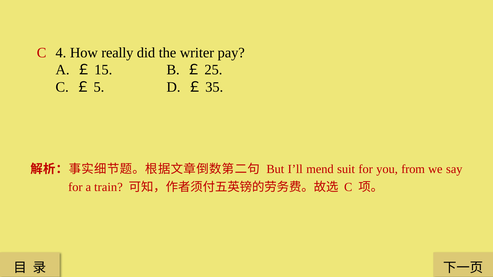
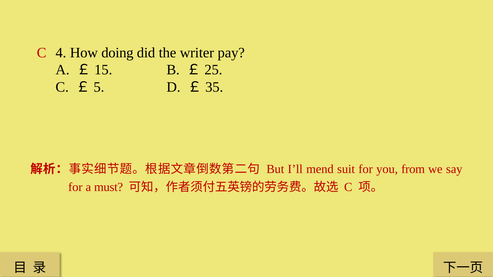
really: really -> doing (117, 53)
train: train -> must (109, 187)
